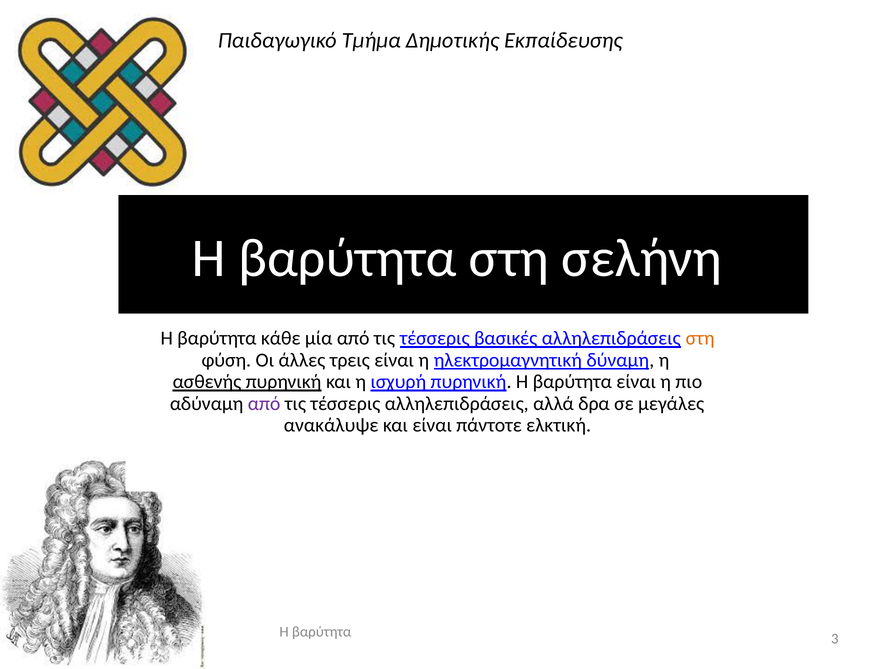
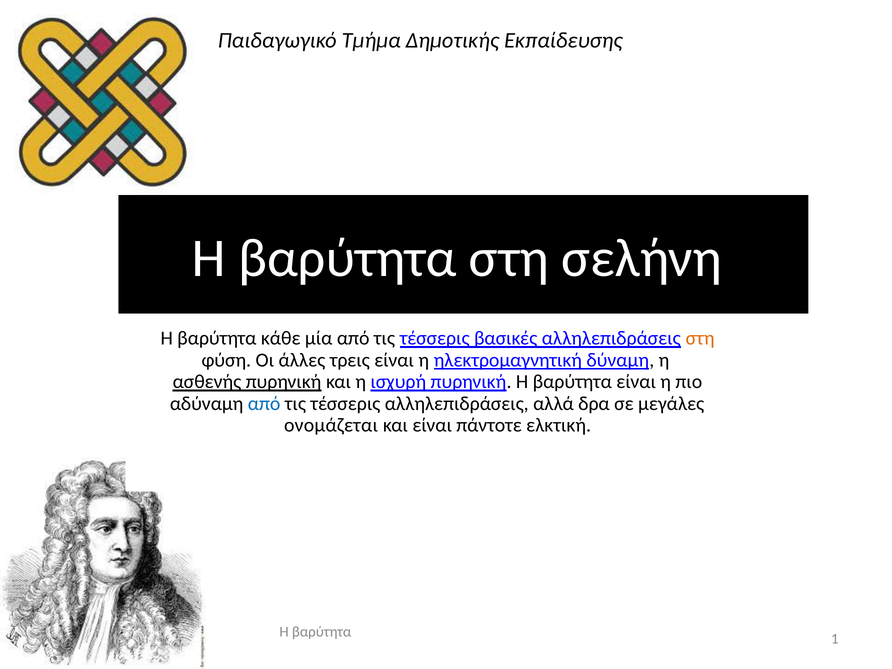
από colour: purple -> blue (264, 404)
ανακάλυψε: ανακάλυψε -> ονομάζεται (331, 425)
3: 3 -> 1 (835, 639)
